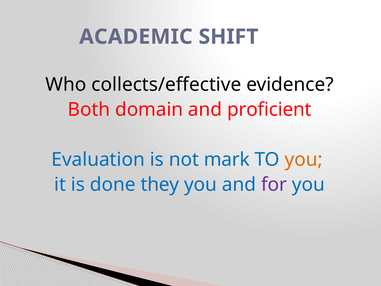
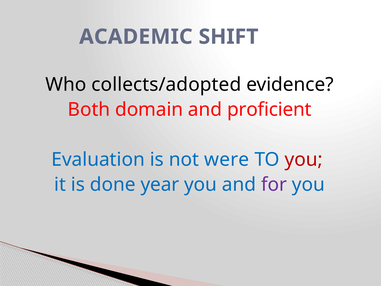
collects/effective: collects/effective -> collects/adopted (166, 84)
mark: mark -> were (227, 159)
you colour: orange -> red (304, 159)
they: they -> year (160, 184)
